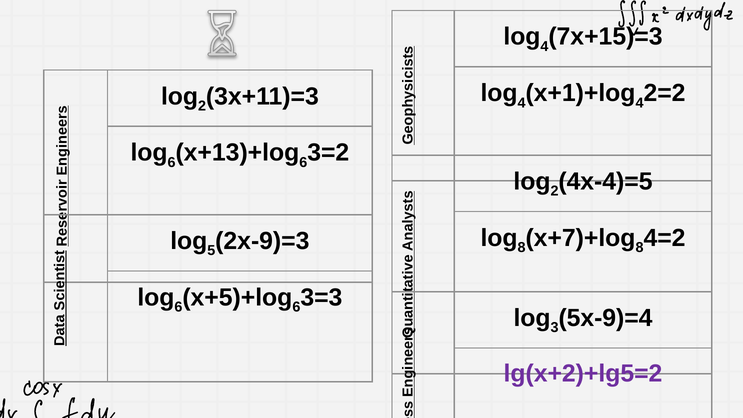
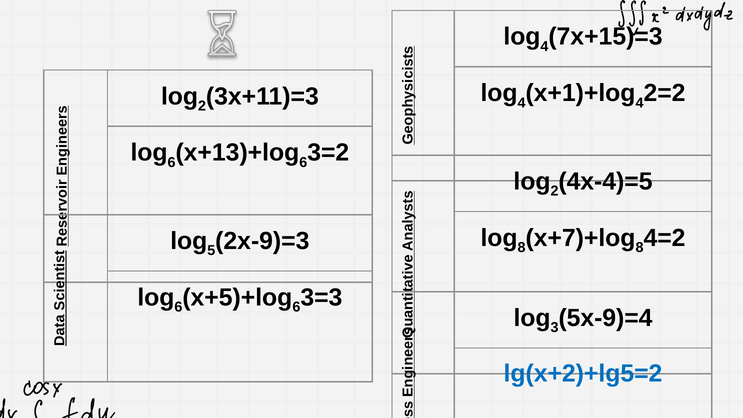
lg(x+2)+lg5=2 colour: purple -> blue (583, 374)
